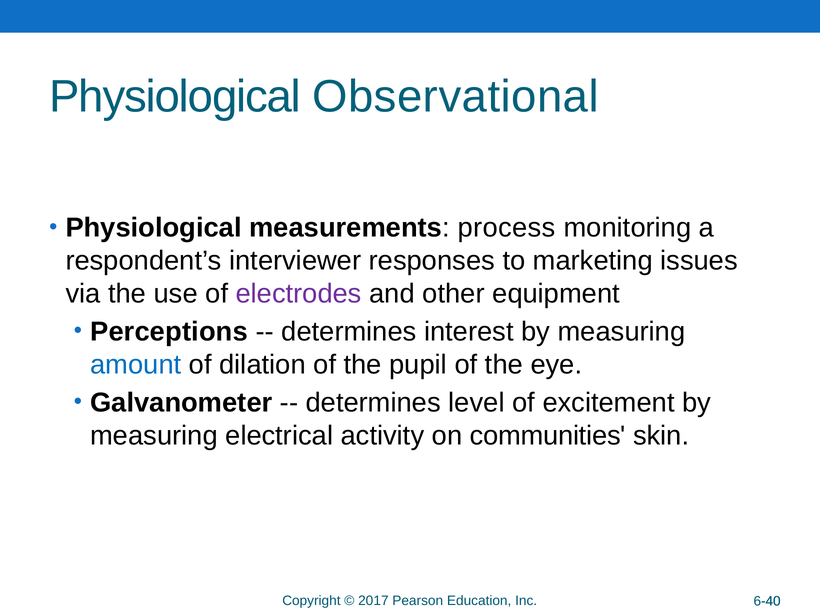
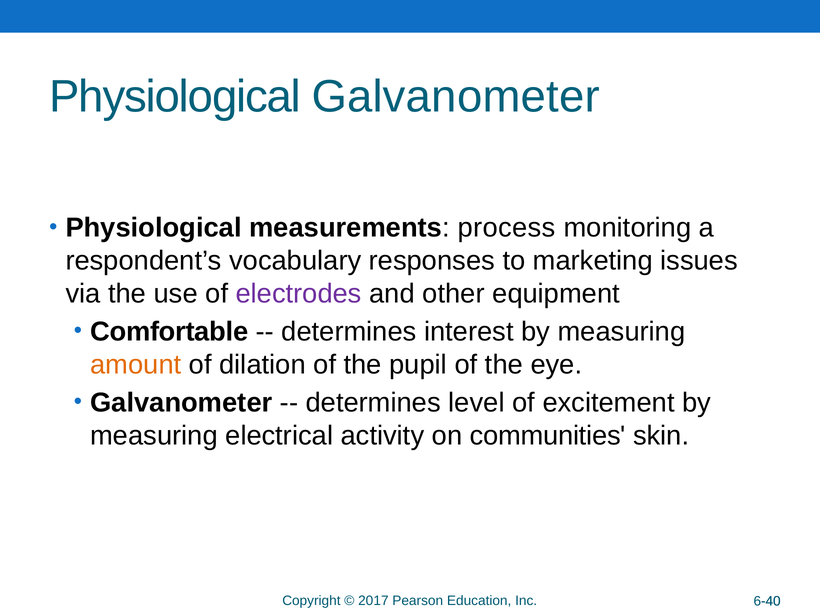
Physiological Observational: Observational -> Galvanometer (456, 97)
interviewer: interviewer -> vocabulary (295, 261)
Perceptions: Perceptions -> Comfortable (169, 332)
amount colour: blue -> orange (136, 365)
